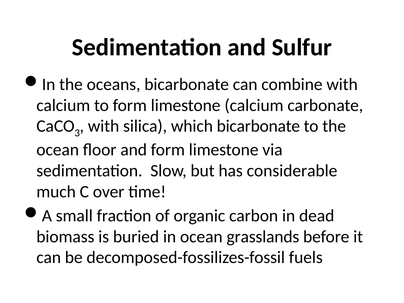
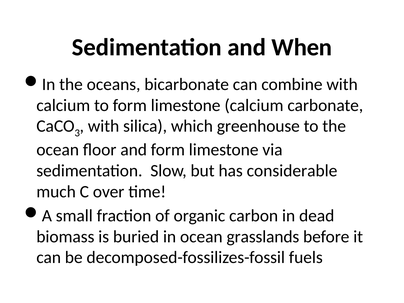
Sulfur: Sulfur -> When (302, 48)
which bicarbonate: bicarbonate -> greenhouse (258, 126)
